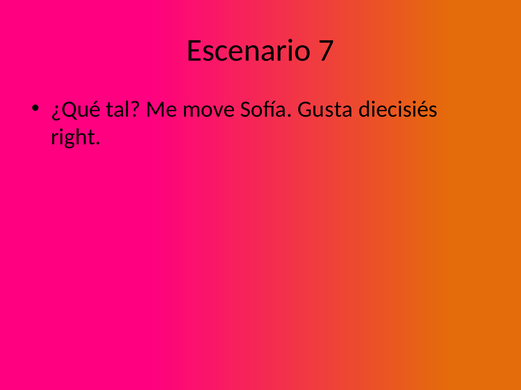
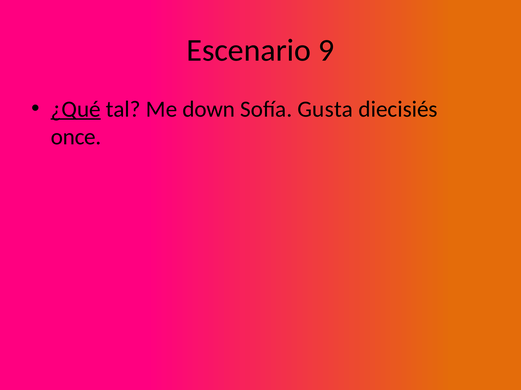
7: 7 -> 9 (326, 50)
¿Qué underline: none -> present (76, 109)
move: move -> down (209, 109)
right: right -> once (76, 137)
